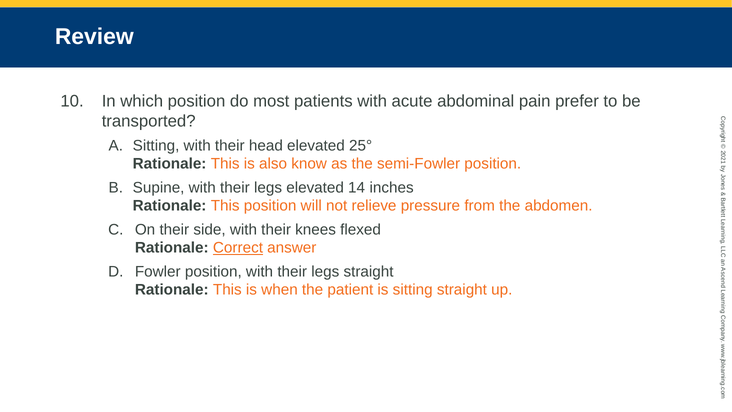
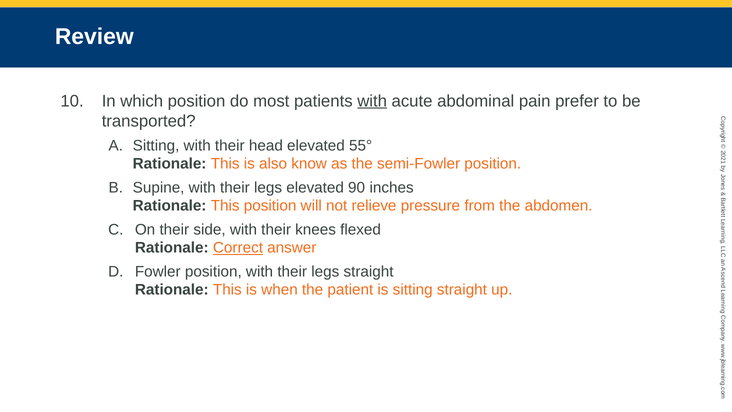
with underline: none -> present (372, 101)
25°: 25° -> 55° (361, 145)
14: 14 -> 90 (357, 187)
